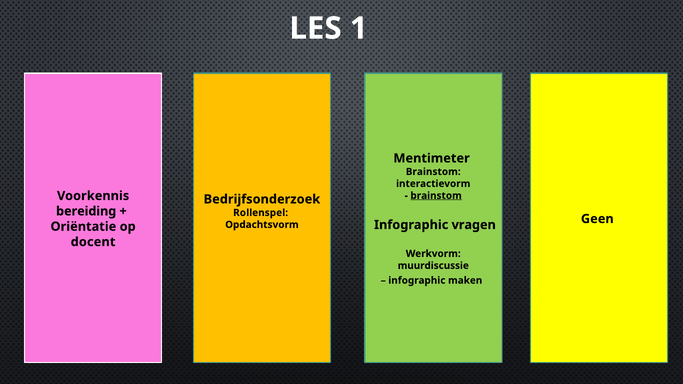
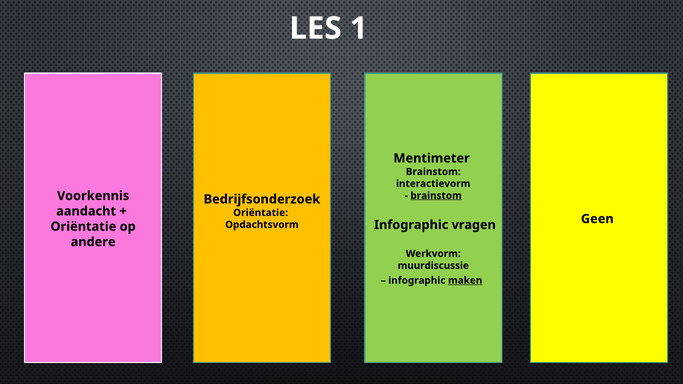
bereiding: bereiding -> aandacht (86, 211)
Rollenspel: Rollenspel -> Oriëntatie (261, 213)
docent: docent -> andere (93, 242)
maken underline: none -> present (465, 281)
